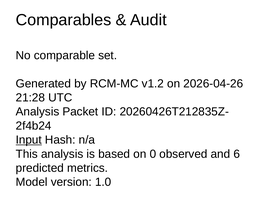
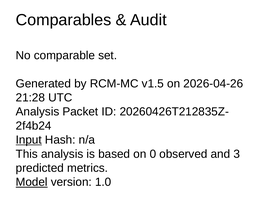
v1.2: v1.2 -> v1.5 (153, 83)
6: 6 -> 3 (237, 153)
Model underline: none -> present (32, 181)
